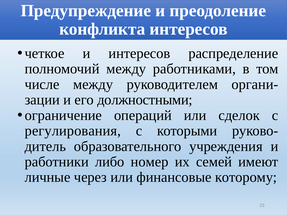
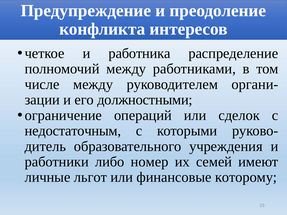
и интересов: интересов -> работника (139, 53)
регулирования: регулирования -> недостаточным (73, 131)
через: через -> льгот (90, 177)
